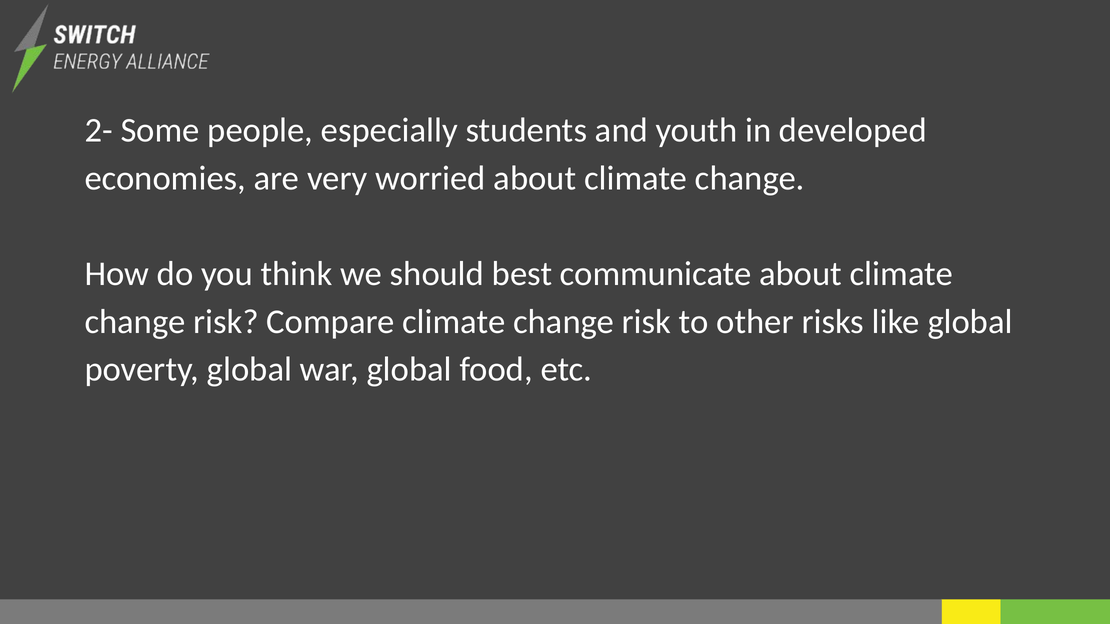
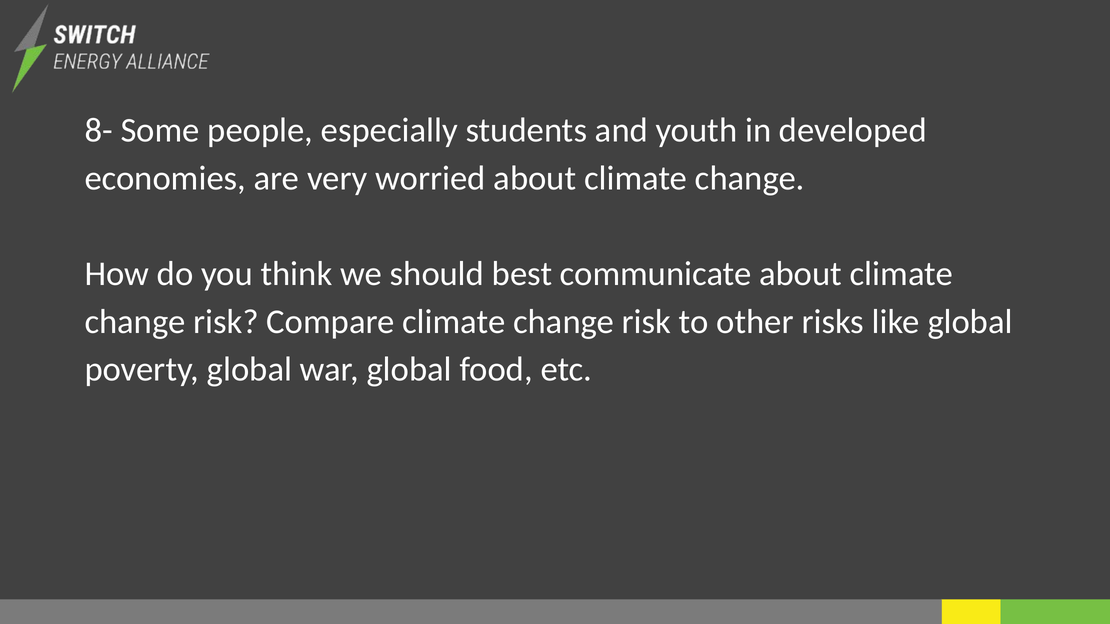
2-: 2- -> 8- (99, 130)
